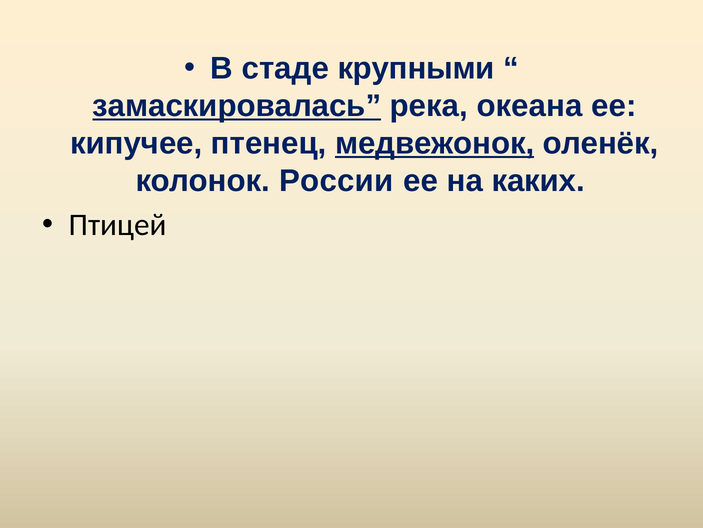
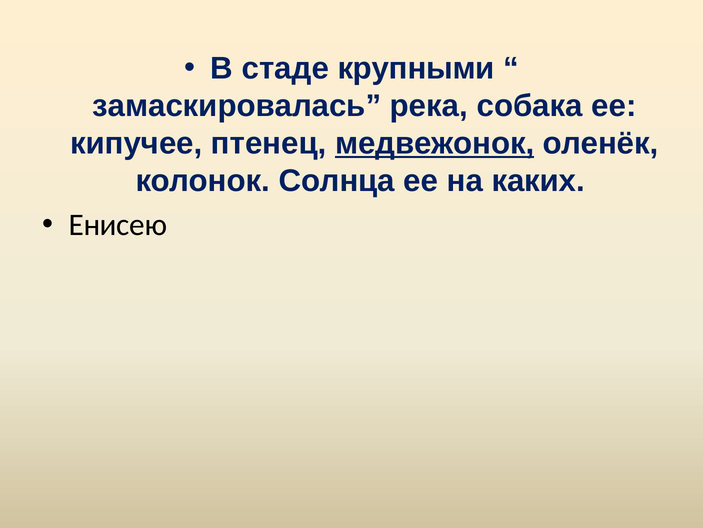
замаскировалась underline: present -> none (237, 106)
океана: океана -> собака (530, 106)
России: России -> Солнца (337, 181)
Птицей: Птицей -> Енисею (118, 225)
